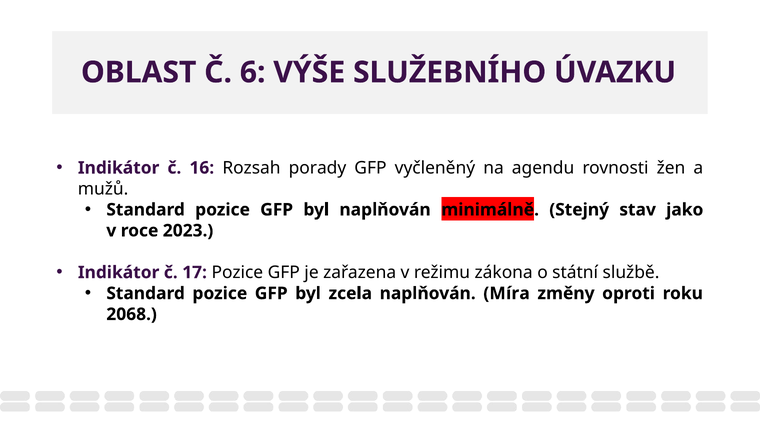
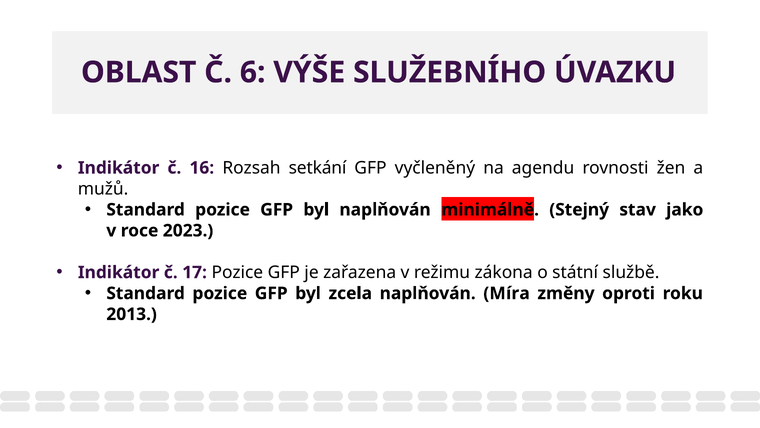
porady: porady -> setkání (318, 168)
2068: 2068 -> 2013 (132, 314)
